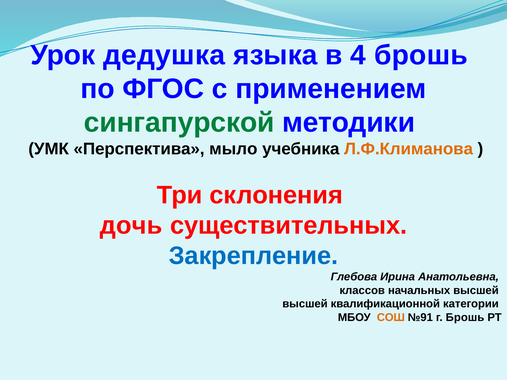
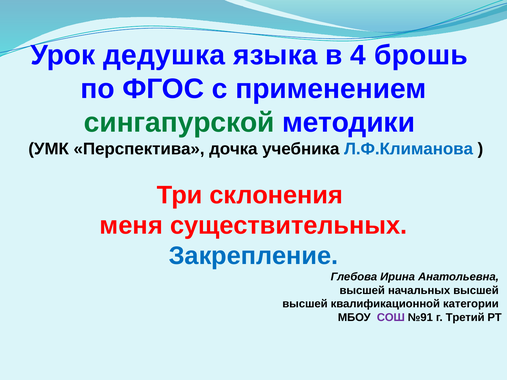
мыло: мыло -> дочка (233, 149)
Л.Ф.Климанова colour: orange -> blue (409, 149)
дочь: дочь -> меня (131, 226)
классов: классов -> высшей (362, 291)
СОШ colour: orange -> purple (391, 318)
г Брошь: Брошь -> Третий (465, 318)
